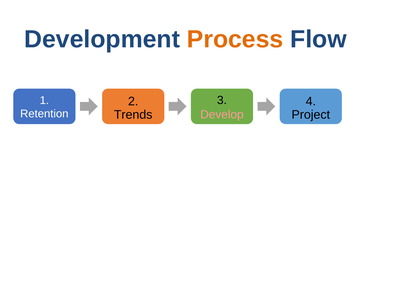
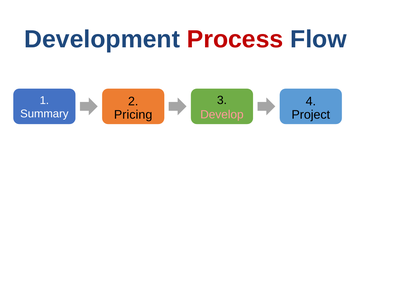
Process colour: orange -> red (235, 39)
Retention: Retention -> Summary (44, 114)
Trends: Trends -> Pricing (133, 115)
